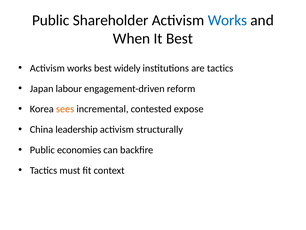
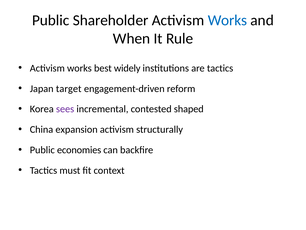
It Best: Best -> Rule (180, 39)
labour: labour -> target (69, 88)
sees colour: orange -> purple (65, 109)
expose: expose -> shaped (189, 109)
leadership: leadership -> expansion (77, 129)
